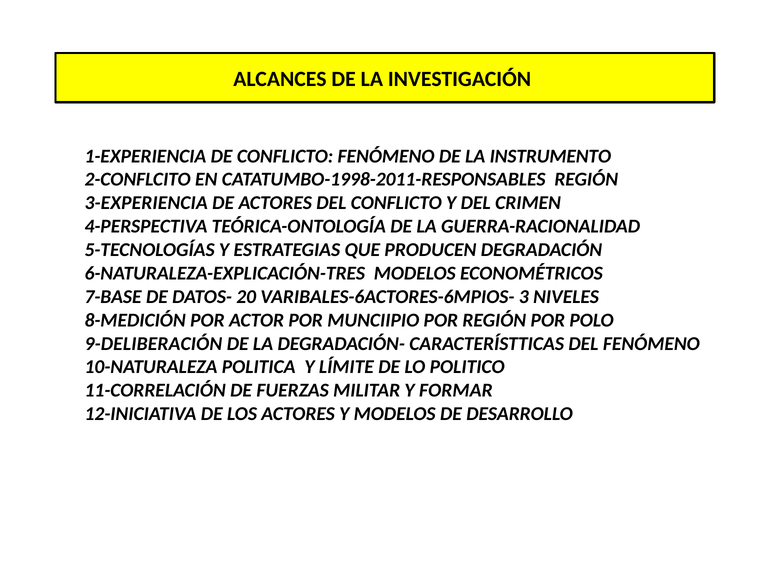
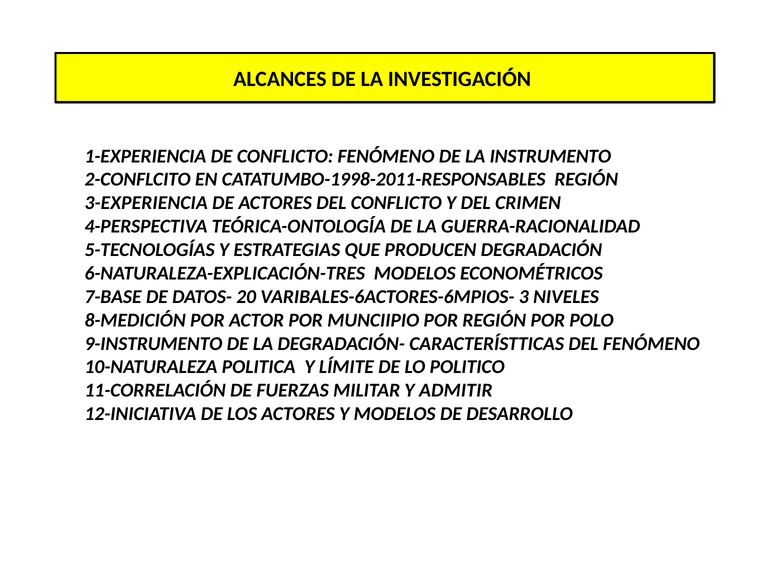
9-DELIBERACIÓN: 9-DELIBERACIÓN -> 9-INSTRUMENTO (154, 344)
FORMAR: FORMAR -> ADMITIR (456, 391)
